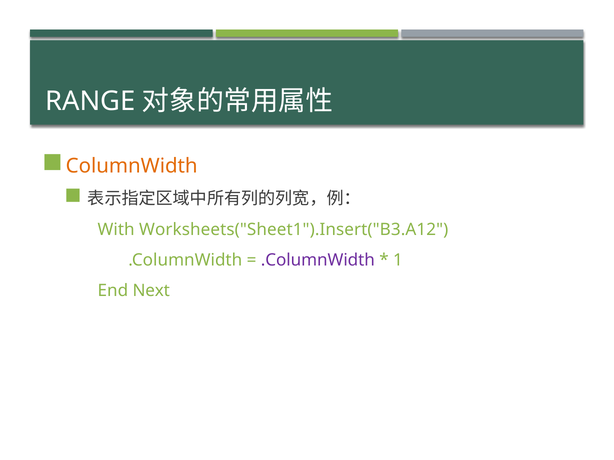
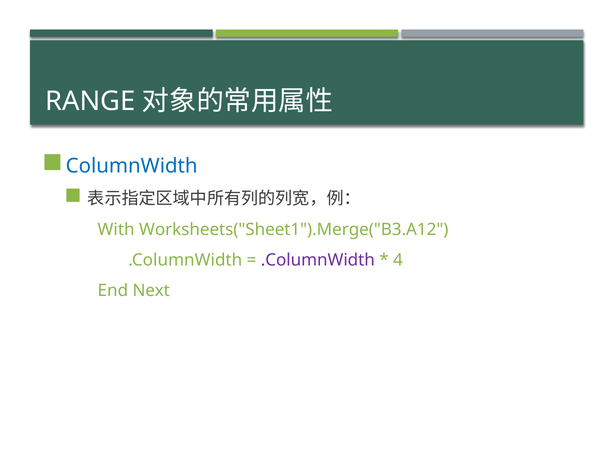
ColumnWidth colour: orange -> blue (132, 166)
Worksheets("Sheet1").Insert("B3.A12: Worksheets("Sheet1").Insert("B3.A12 -> Worksheets("Sheet1").Merge("B3.A12 (294, 230)
1: 1 -> 4 (398, 260)
